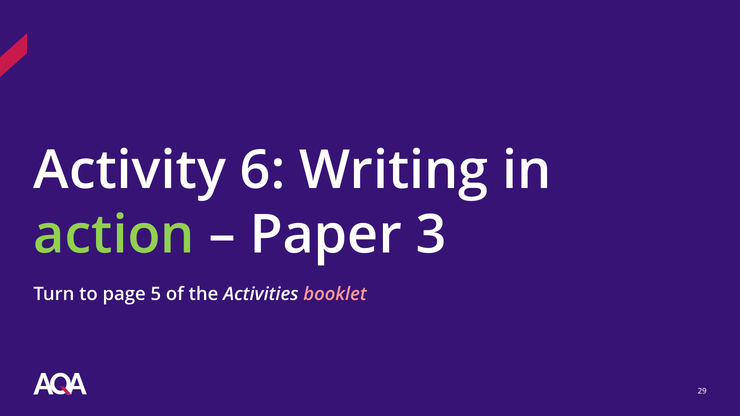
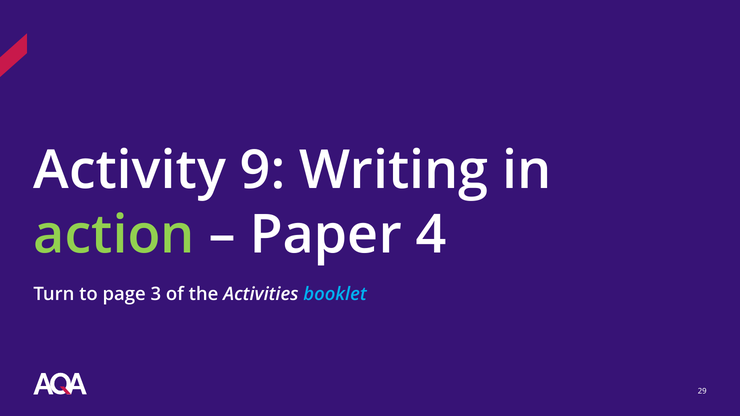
6: 6 -> 9 (263, 170)
3: 3 -> 4 (431, 235)
5: 5 -> 3 (156, 294)
booklet colour: pink -> light blue (335, 294)
